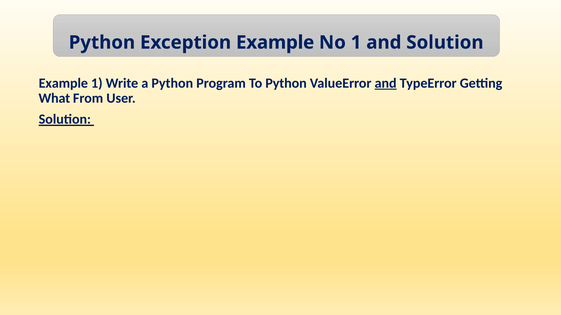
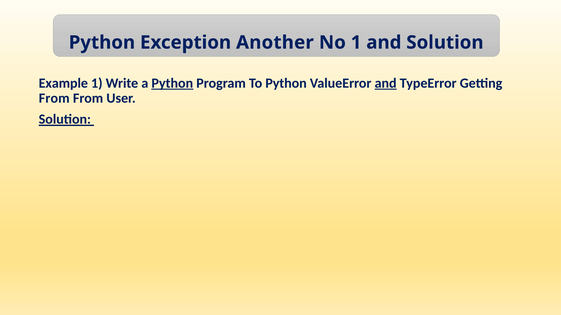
Exception Example: Example -> Another (275, 43)
Python underline: none -> present (172, 83)
What: What -> From (54, 99)
